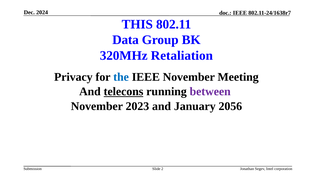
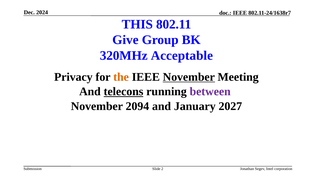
Data: Data -> Give (125, 40)
Retaliation: Retaliation -> Acceptable (182, 56)
the colour: blue -> orange (121, 77)
November underline: none -> present (189, 77)
2023: 2023 -> 2094 (137, 106)
2056: 2056 -> 2027 (230, 106)
